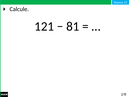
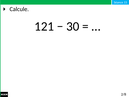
81: 81 -> 30 (73, 26)
